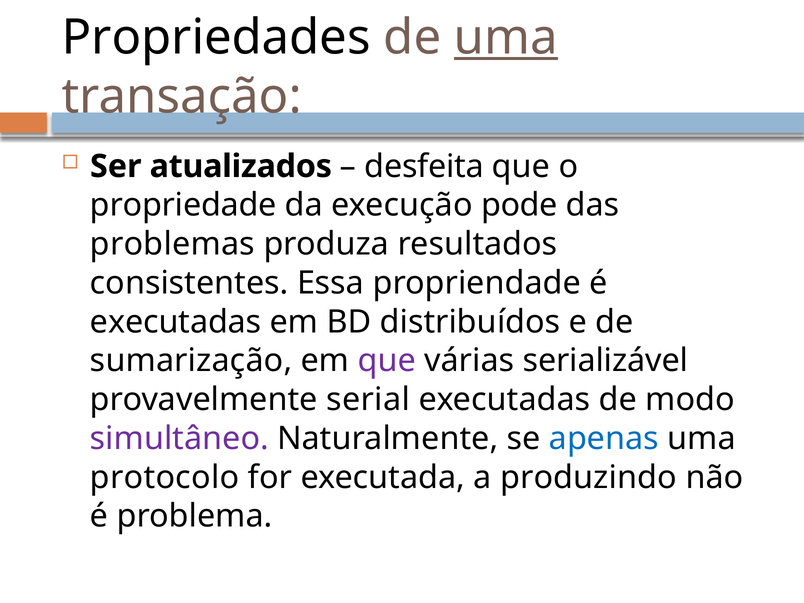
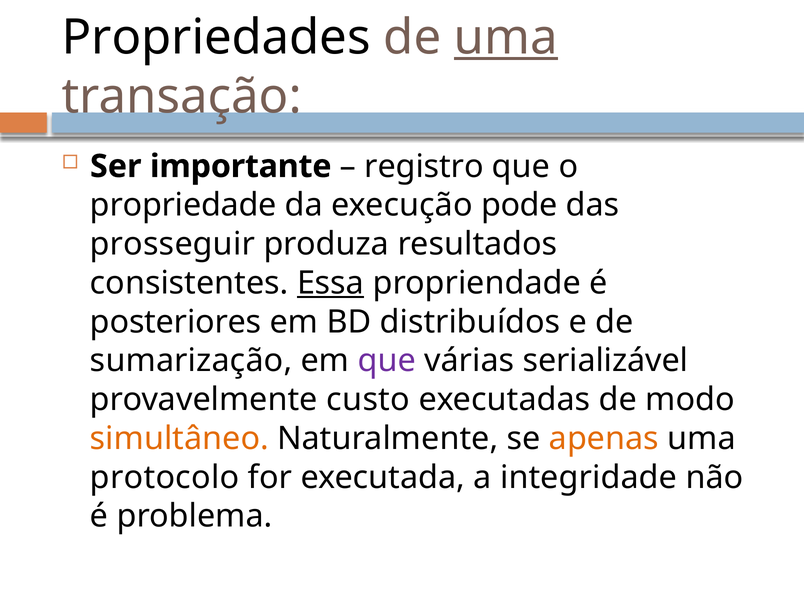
atualizados: atualizados -> importante (241, 166)
desfeita: desfeita -> registro (424, 166)
problemas: problemas -> prosseguir (172, 244)
Essa underline: none -> present (331, 283)
executadas: executadas -> posteriores (176, 322)
serial: serial -> custo (368, 400)
simultâneo colour: purple -> orange (179, 438)
apenas colour: blue -> orange (604, 438)
produzindo: produzindo -> integridade (589, 477)
